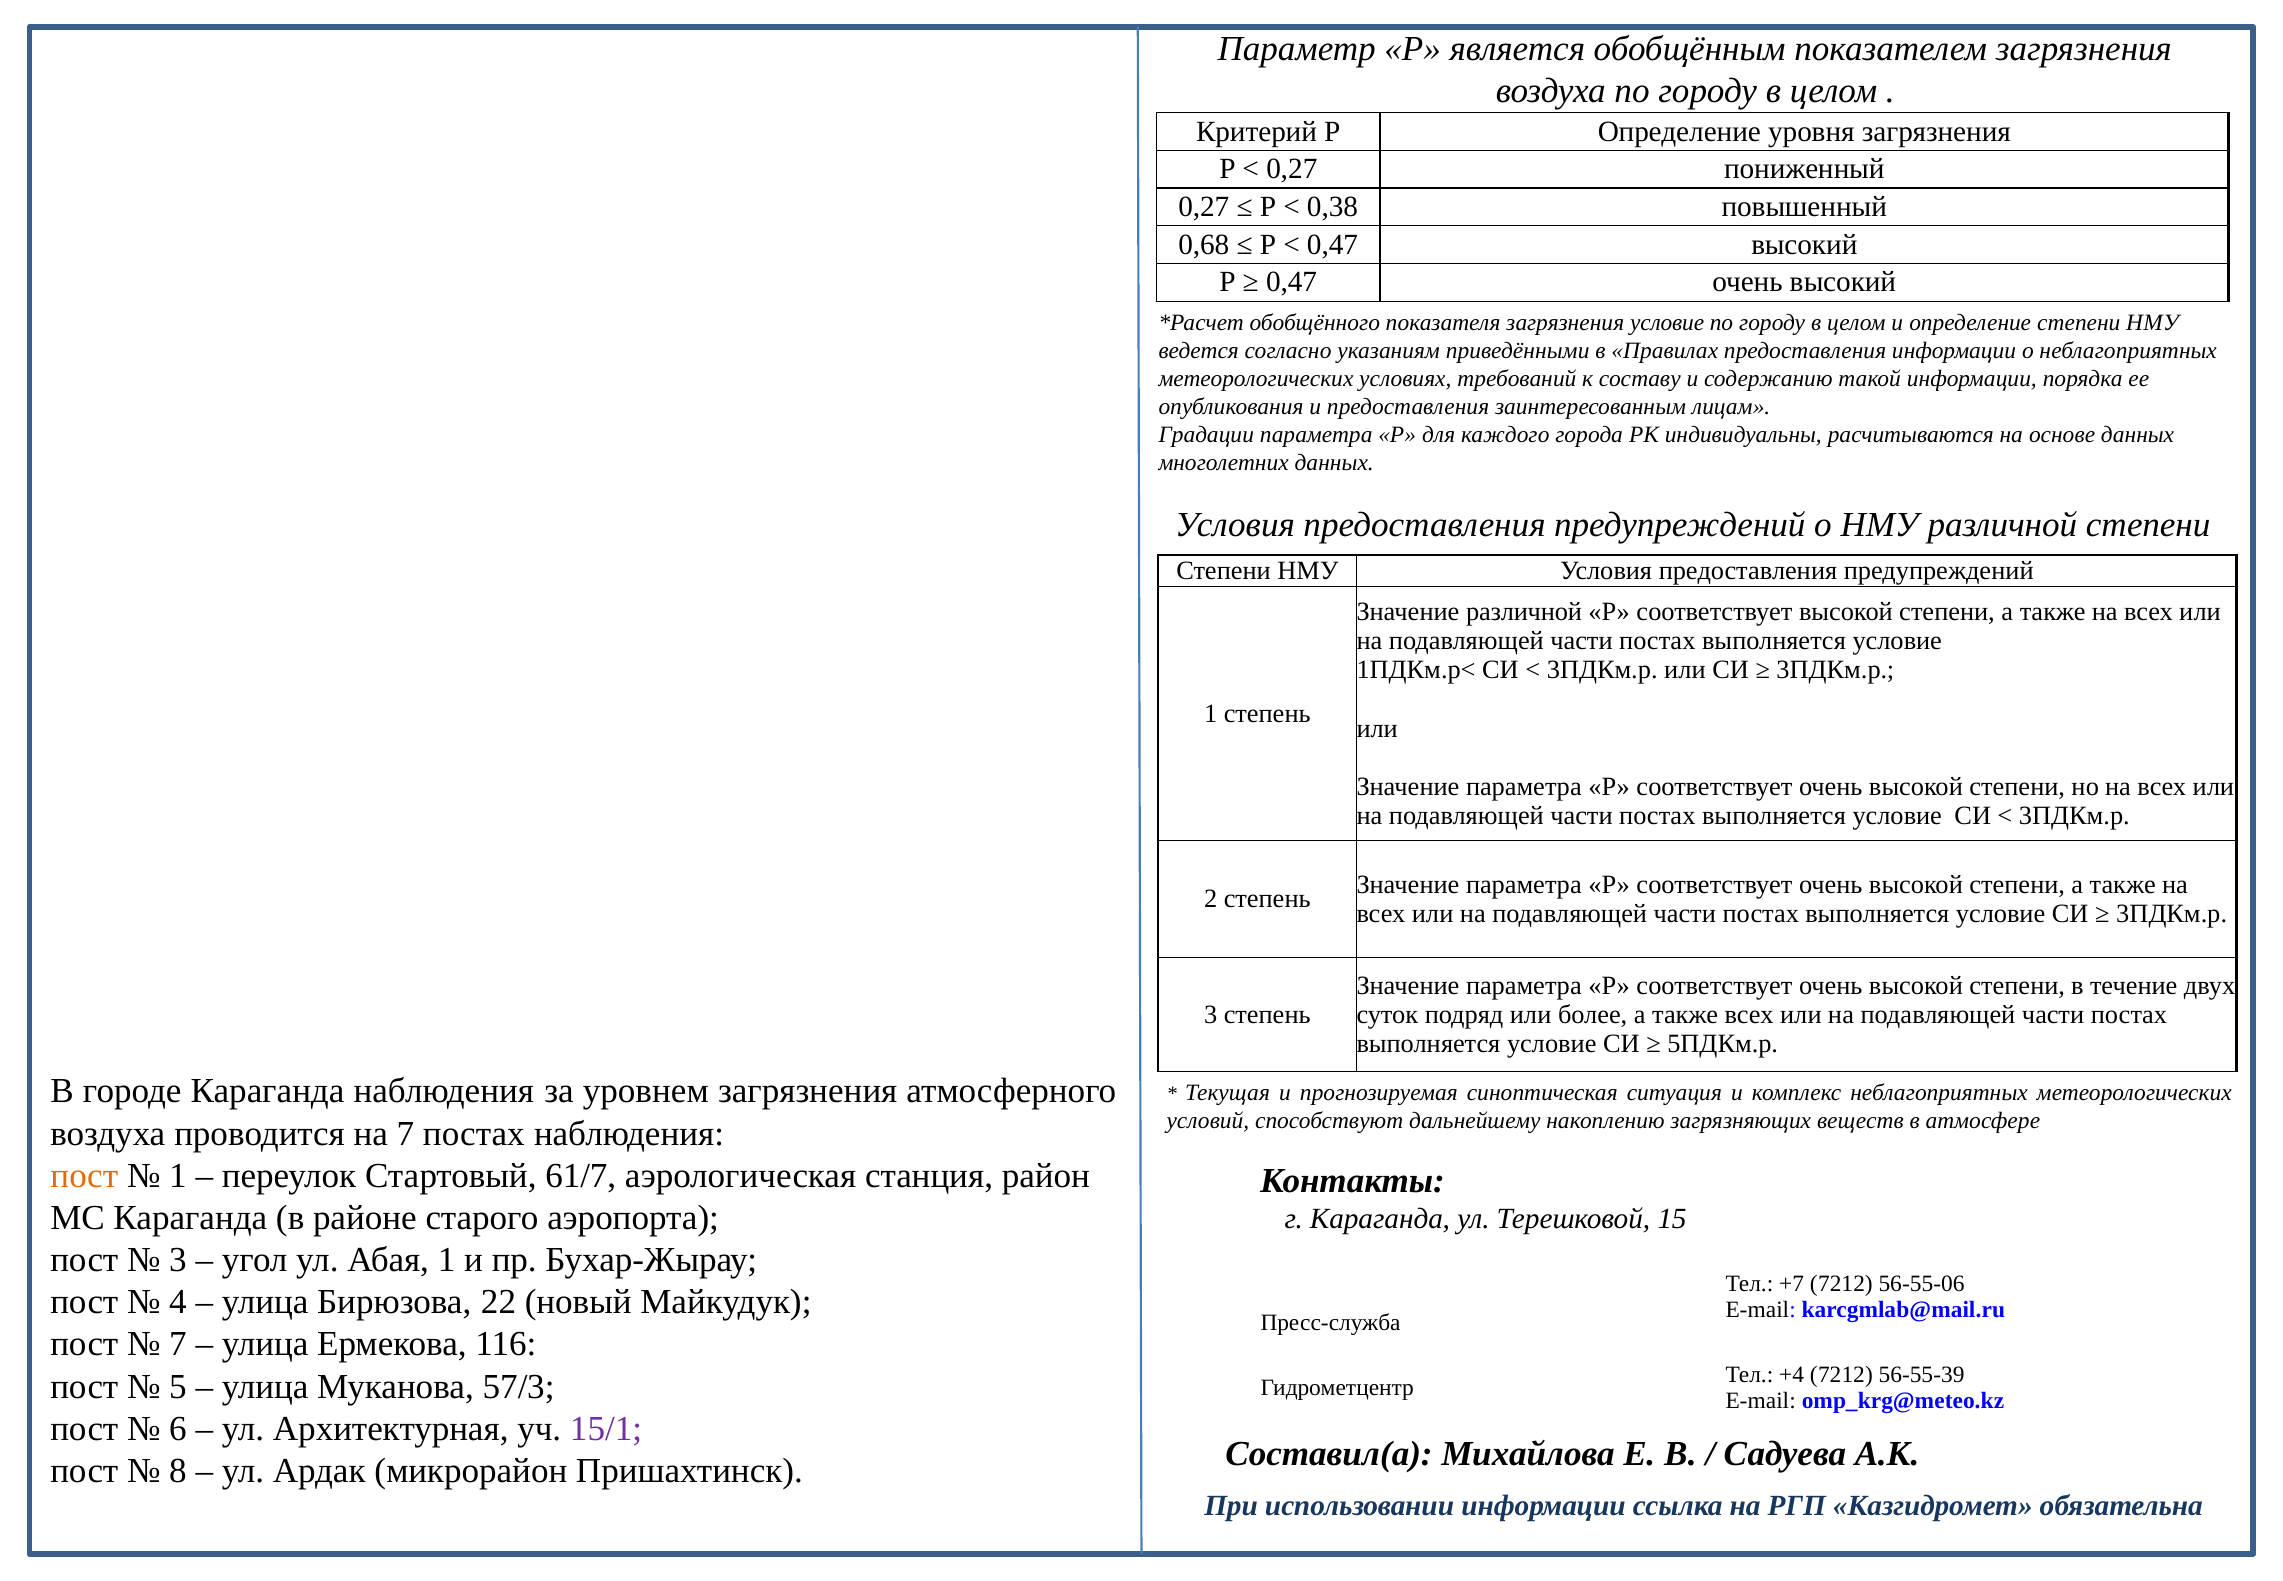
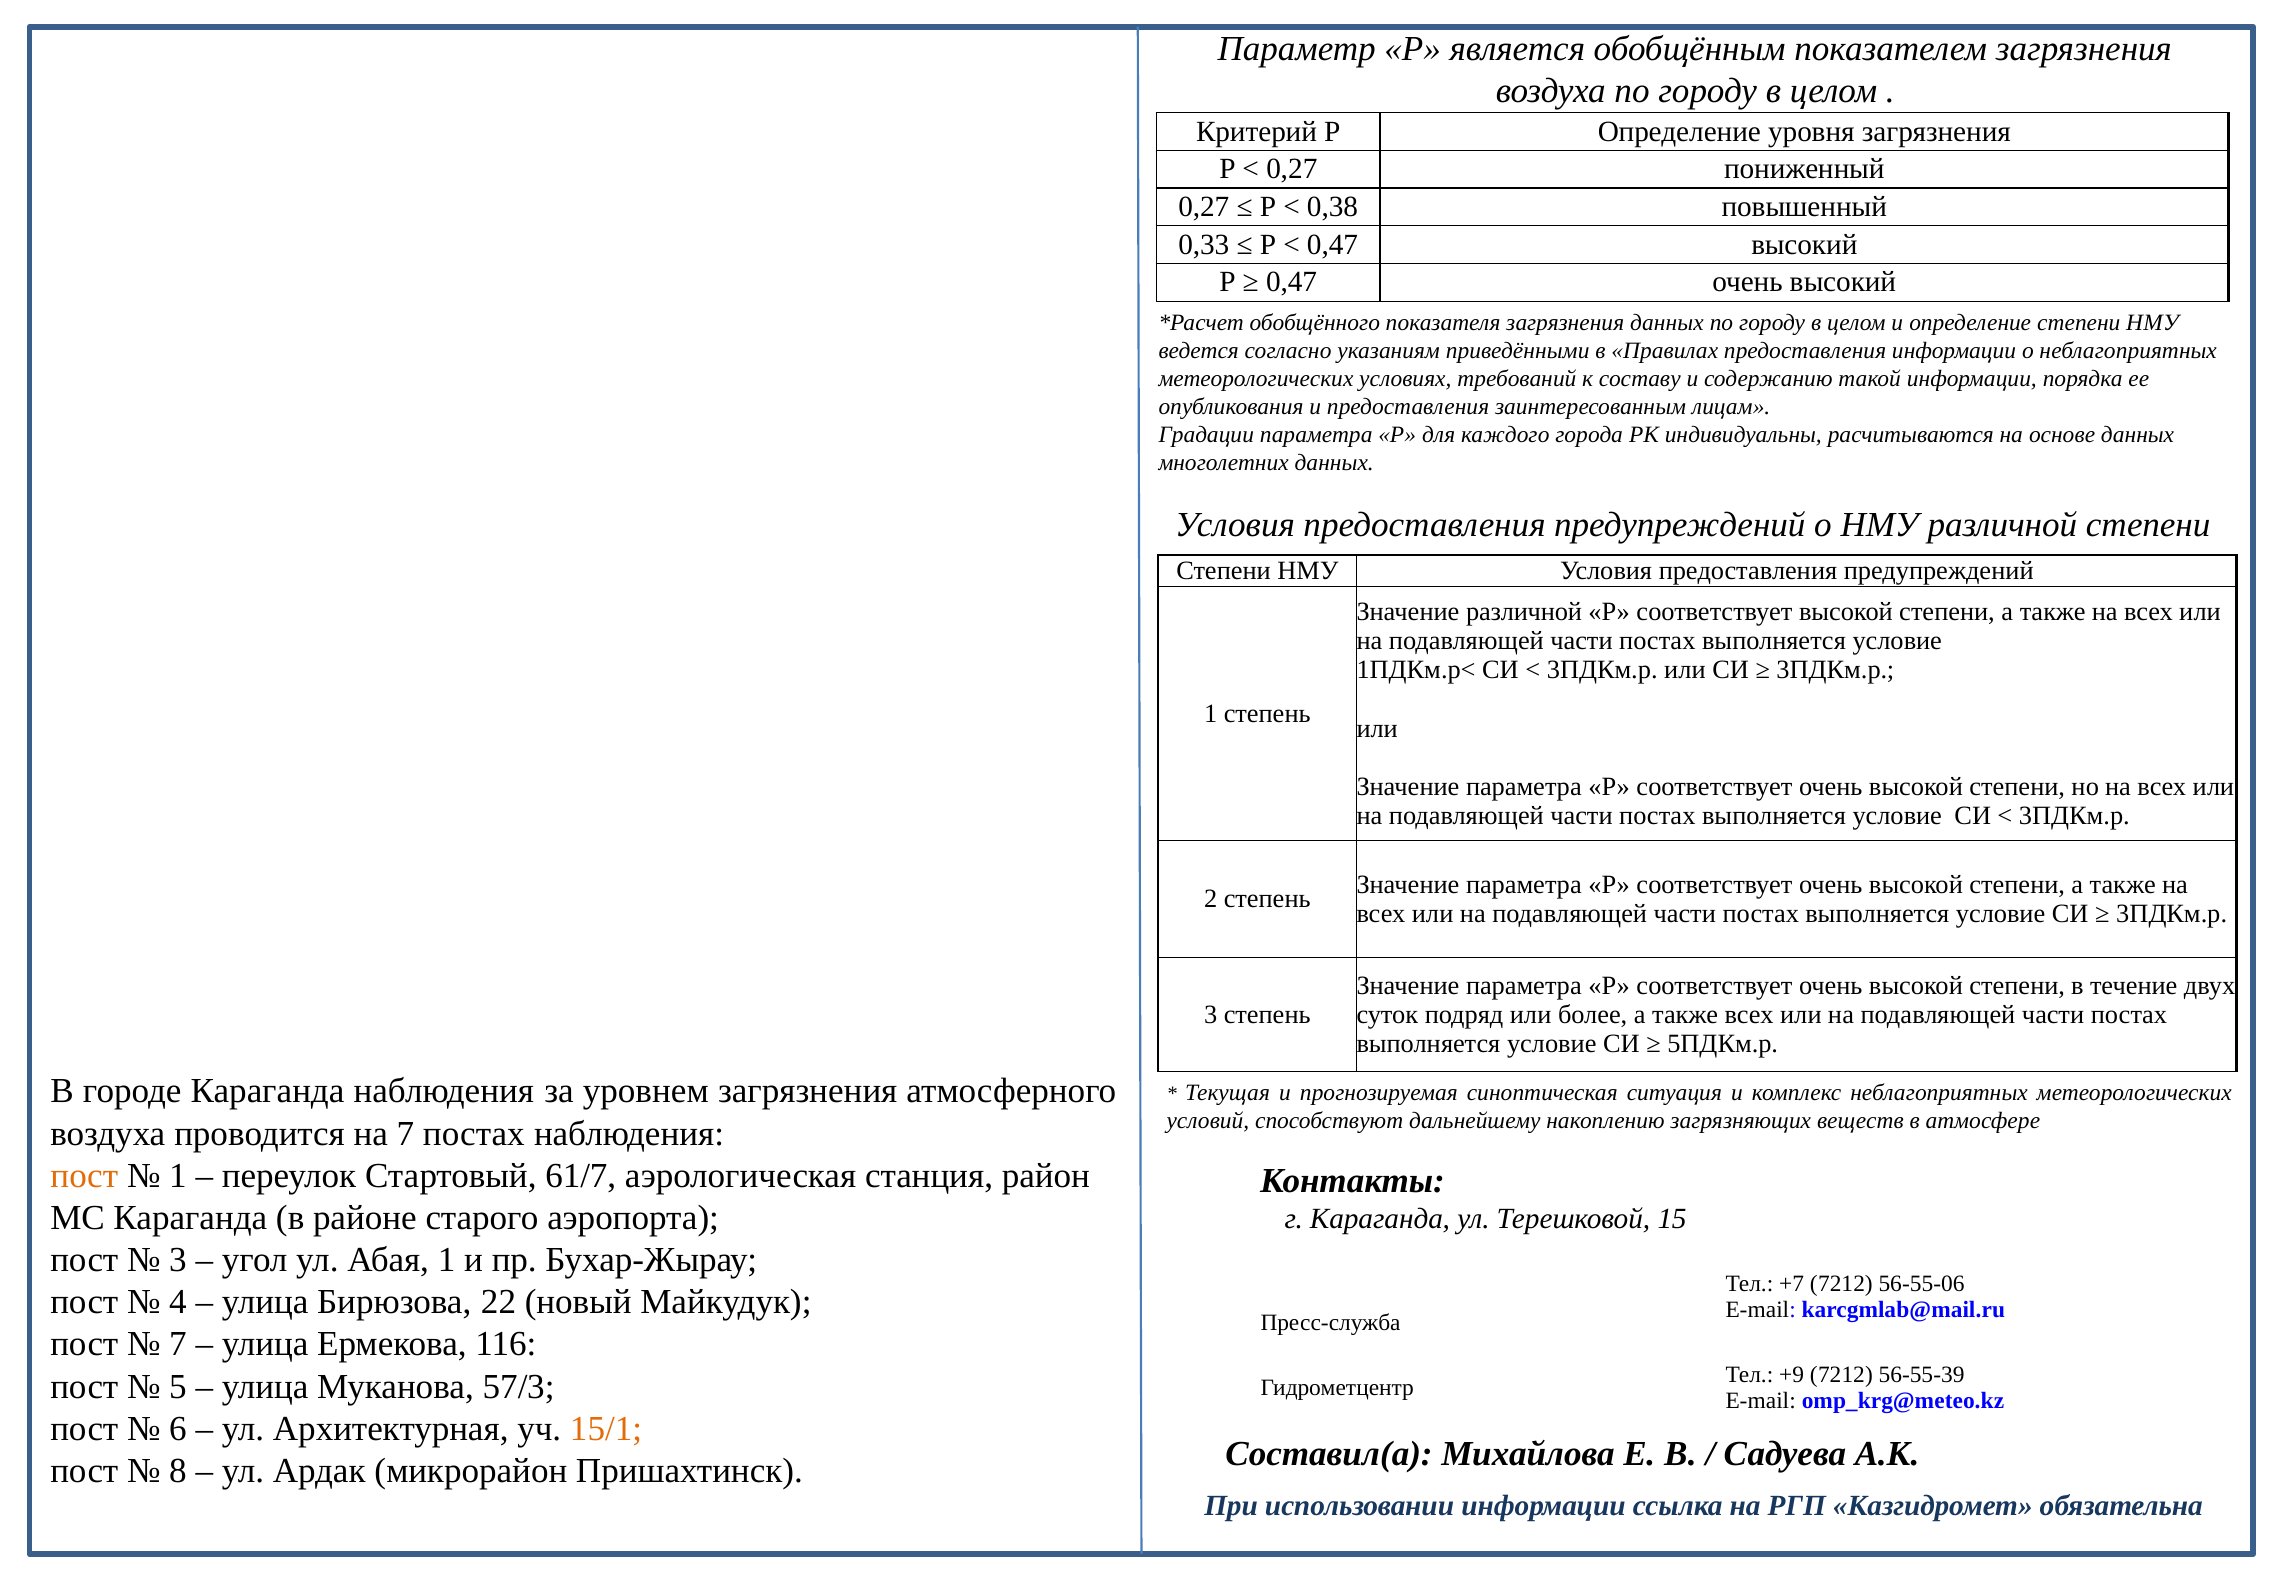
0,68: 0,68 -> 0,33 (1204, 244)
загрязнения условие: условие -> данных (1667, 323)
+4: +4 -> +9 (1792, 1375)
15/1 colour: purple -> orange (606, 1428)
